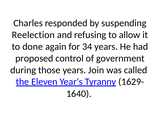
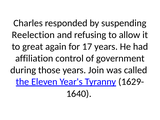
done: done -> great (33, 47)
34: 34 -> 17 (87, 47)
proposed: proposed -> affiliation (34, 58)
